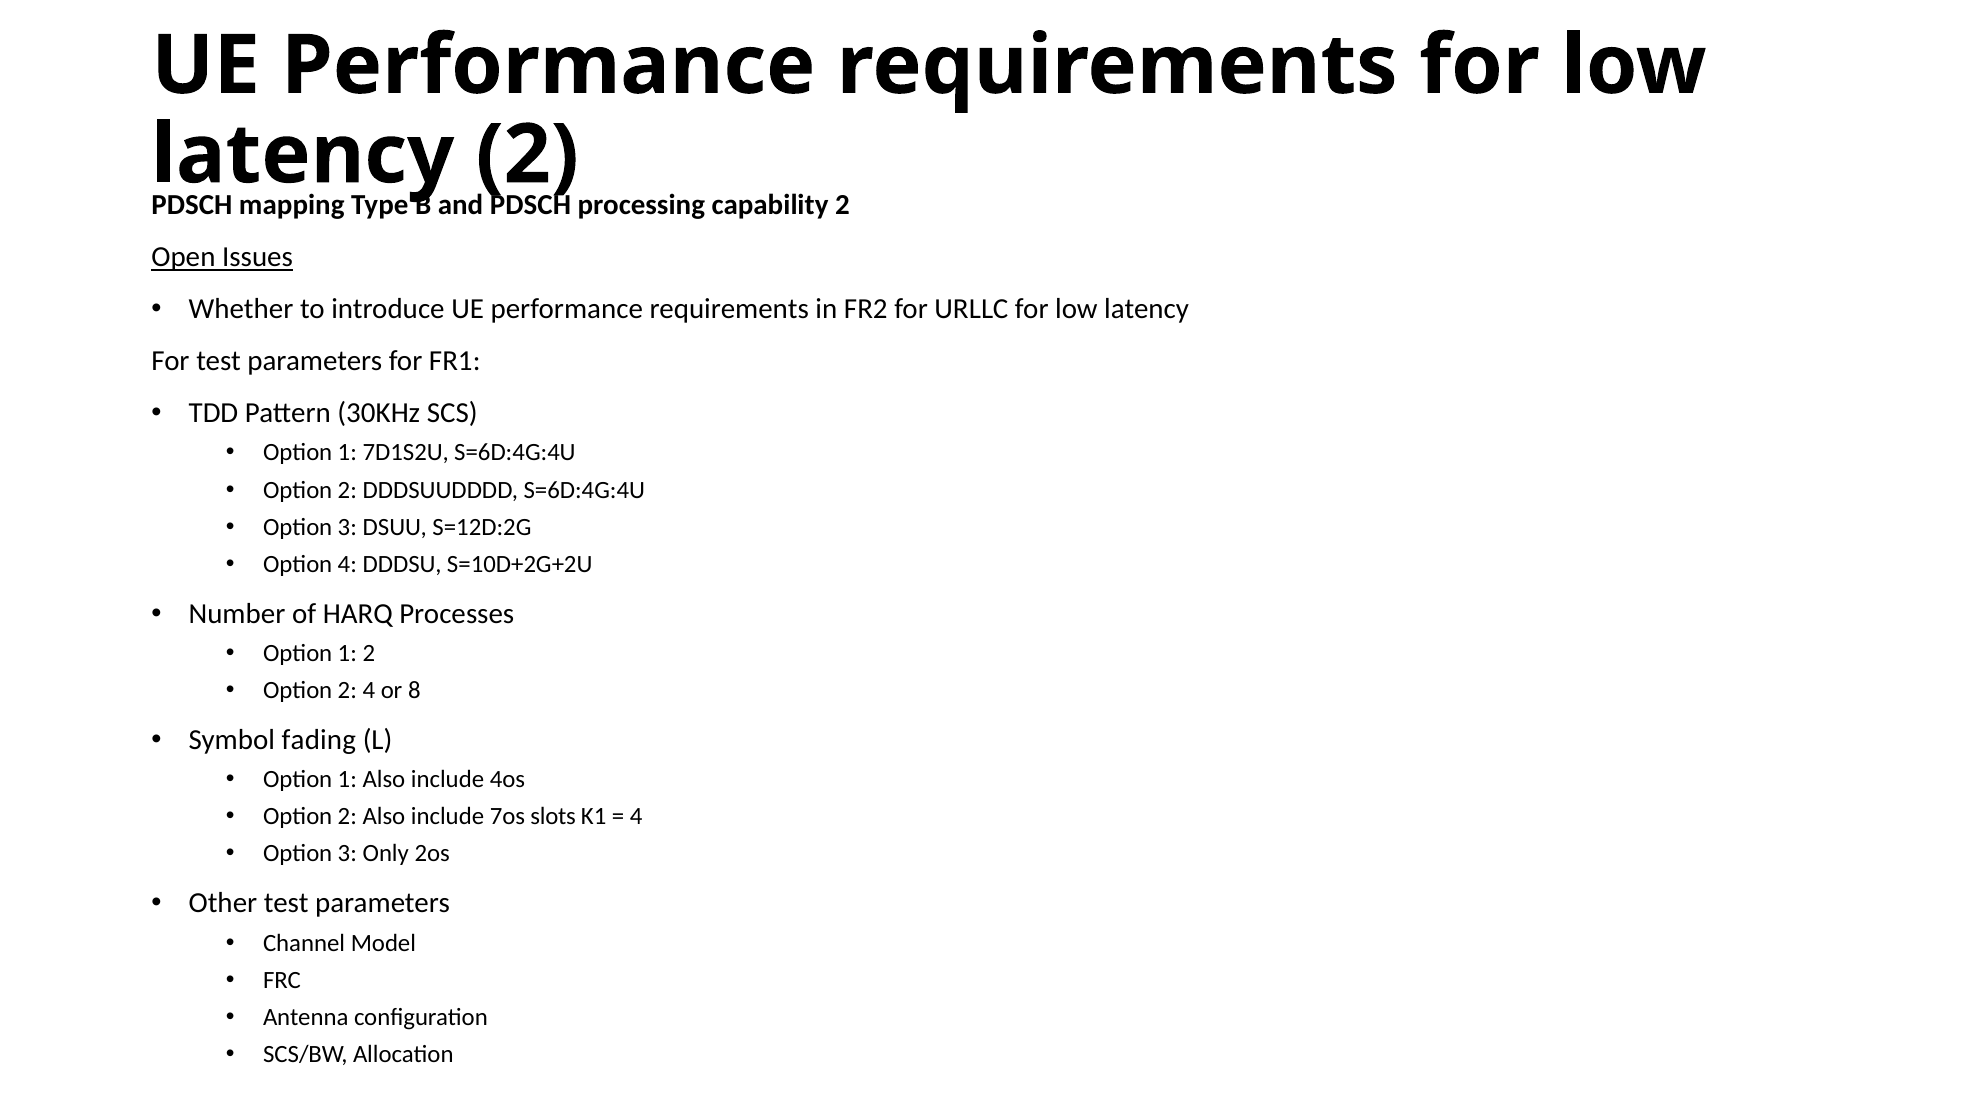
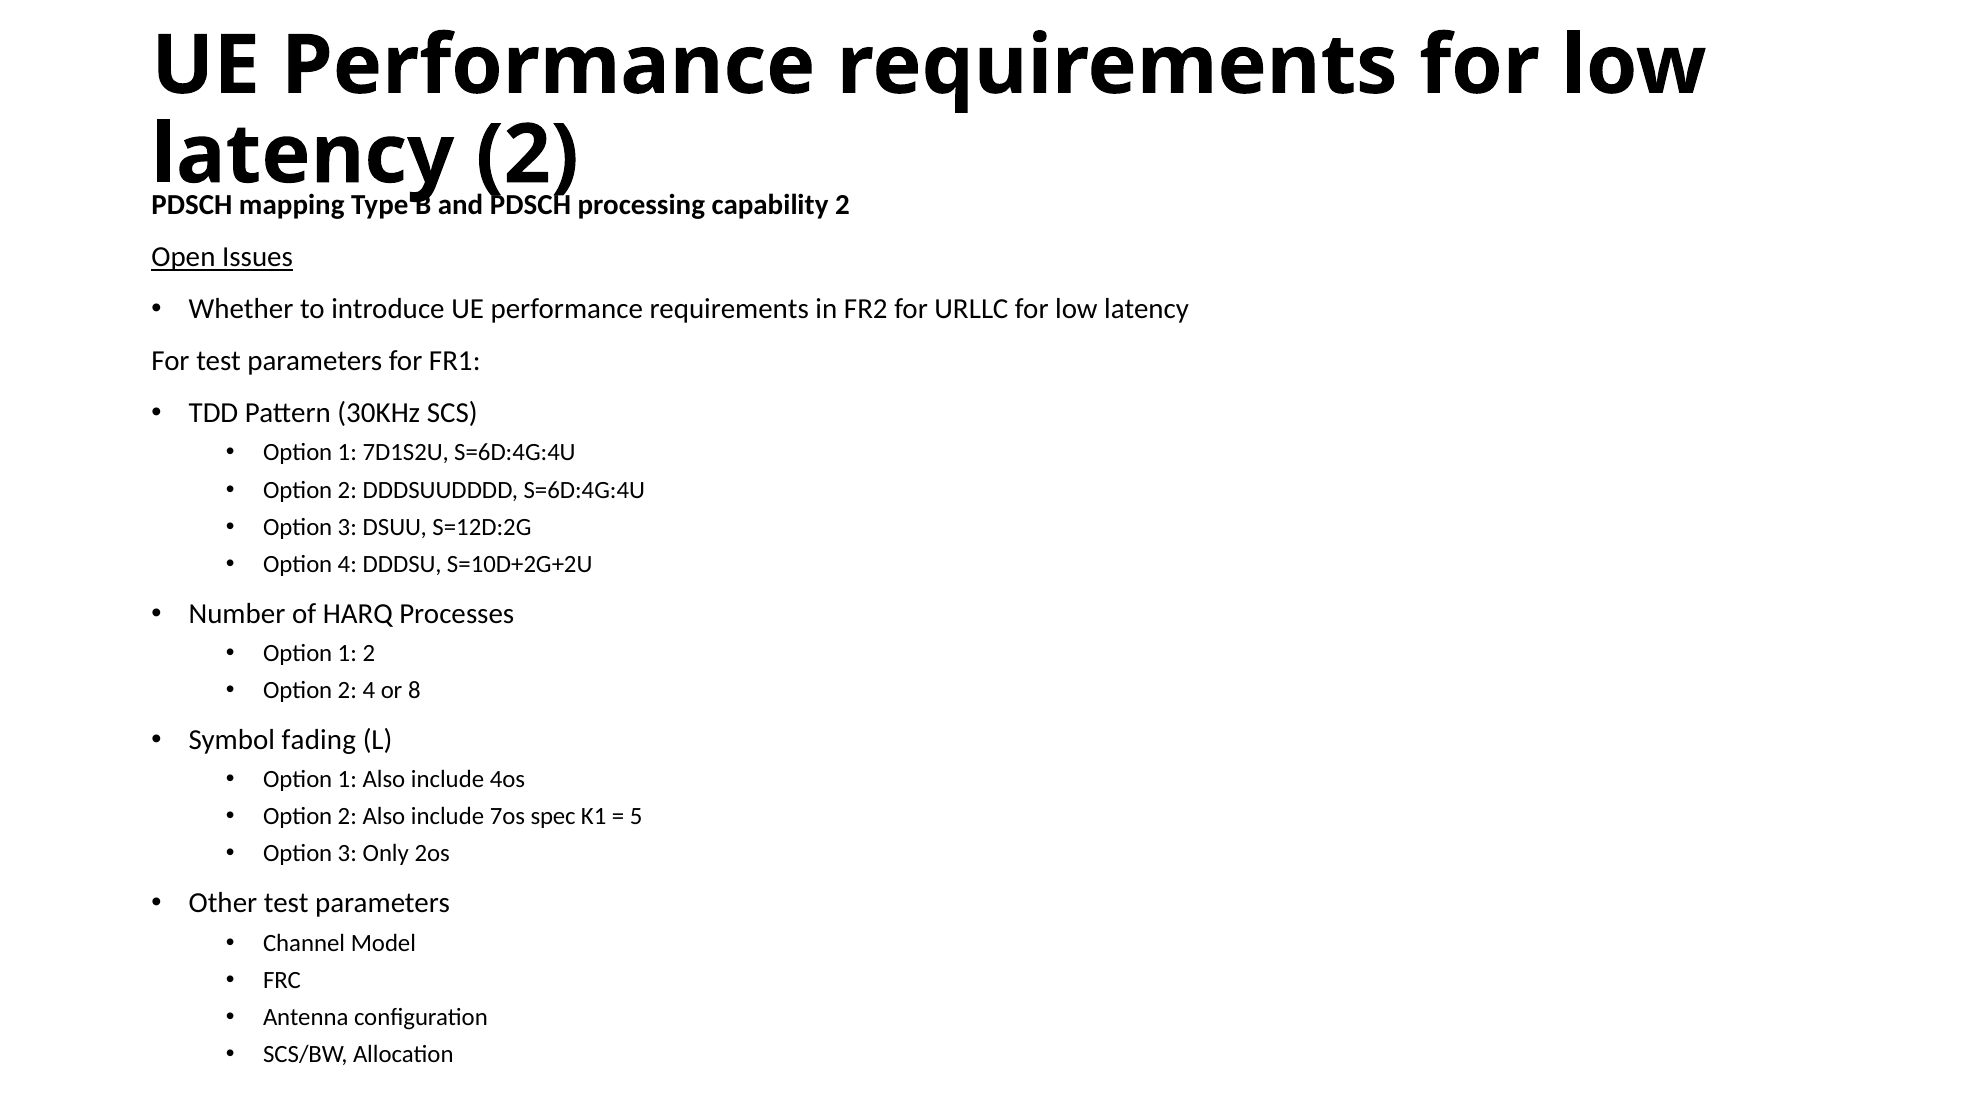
slots: slots -> spec (553, 817)
4: 4 -> 5 (636, 817)
